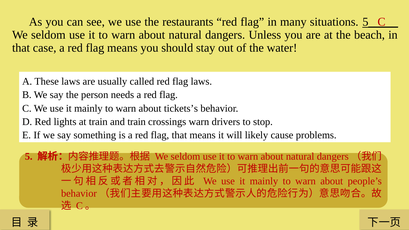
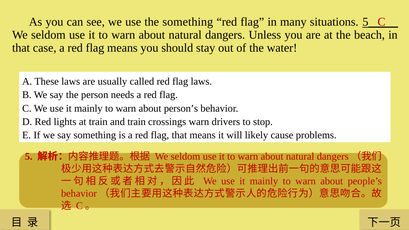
the restaurants: restaurants -> something (188, 22)
tickets’s: tickets’s -> person’s (181, 108)
